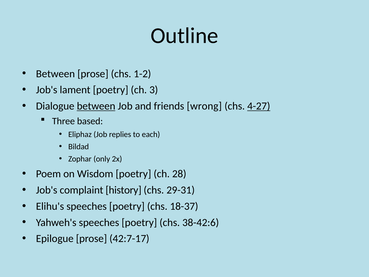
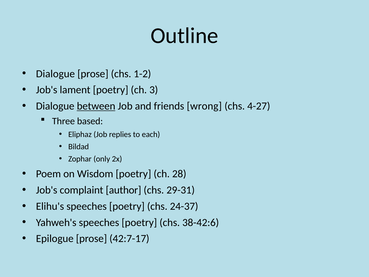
Between: Between -> Dialogue (55, 74)
4-27 underline: present -> none (259, 106)
history: history -> author (124, 190)
18-37: 18-37 -> 24-37 (184, 206)
